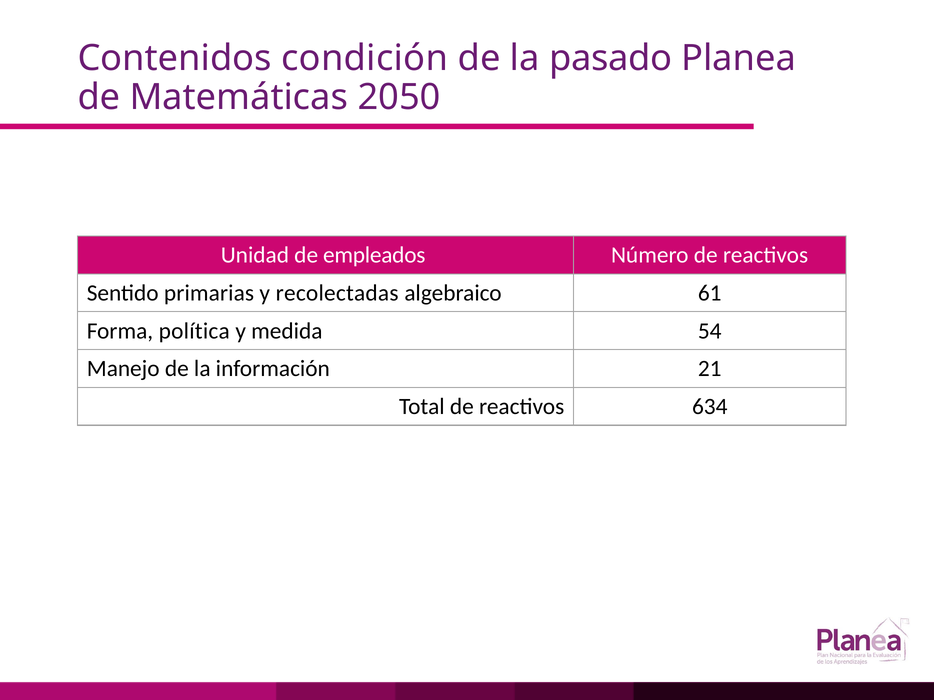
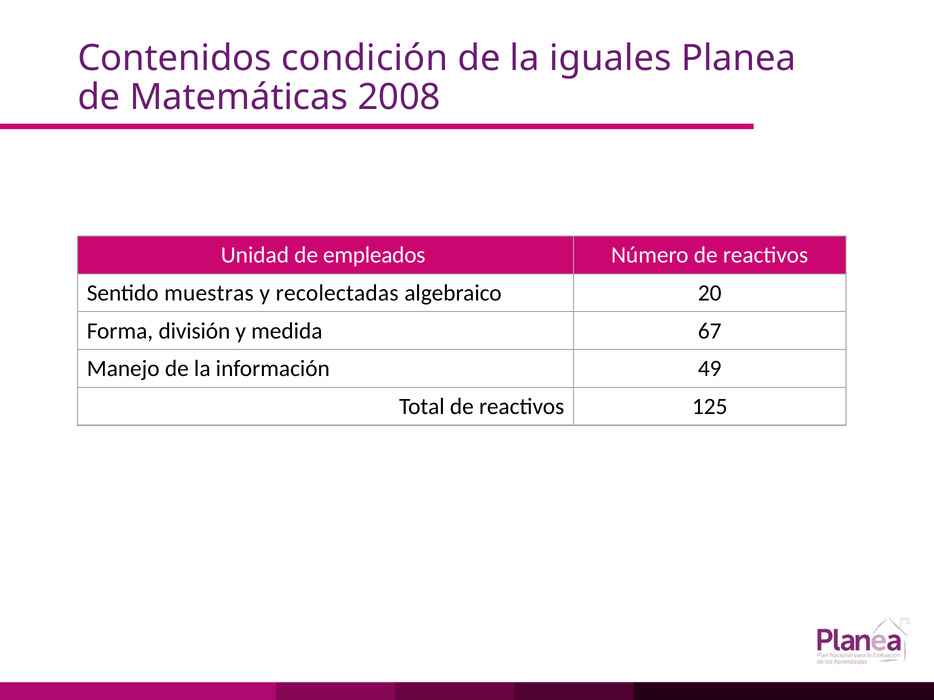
pasado: pasado -> iguales (610, 58)
2050: 2050 -> 2008 (399, 97)
primarias: primarias -> muestras (209, 293)
61: 61 -> 20 (710, 293)
política: política -> división (194, 331)
54: 54 -> 67 (710, 331)
21: 21 -> 49 (710, 369)
634: 634 -> 125 (710, 407)
